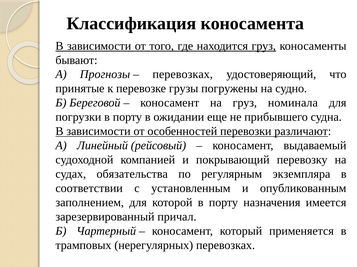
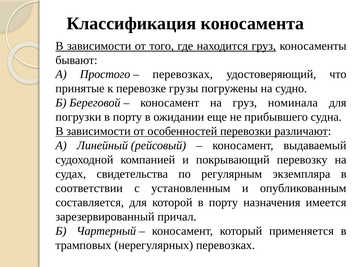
Прогнозы: Прогнозы -> Простого (105, 75)
обязательства: обязательства -> свидетельства (132, 175)
заполнением: заполнением -> составляется (90, 203)
